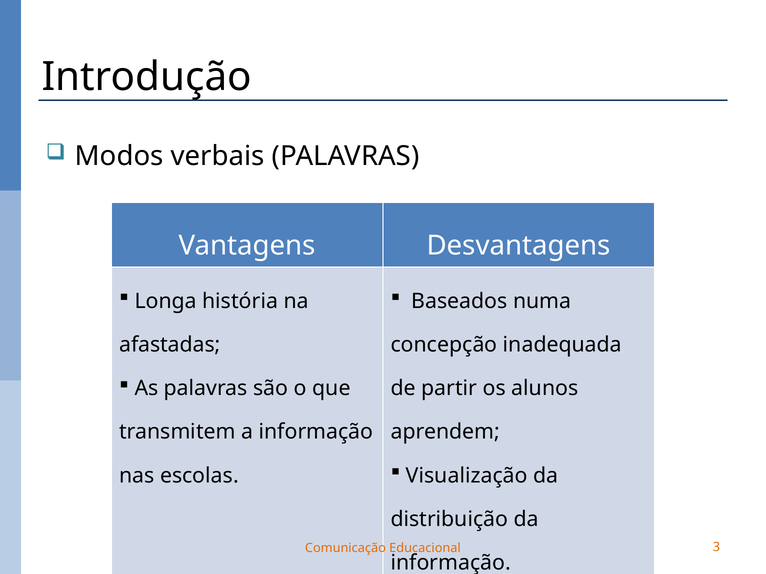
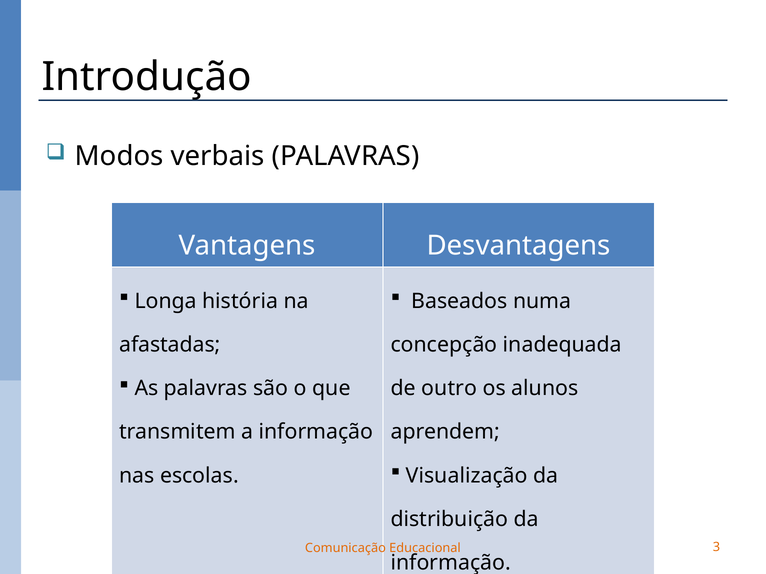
partir: partir -> outro (449, 389)
